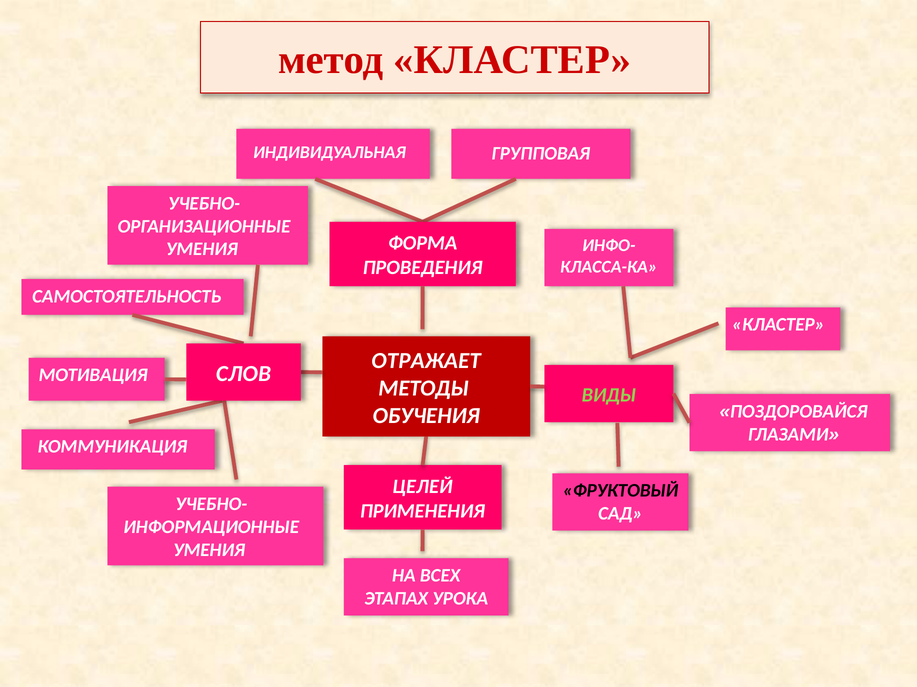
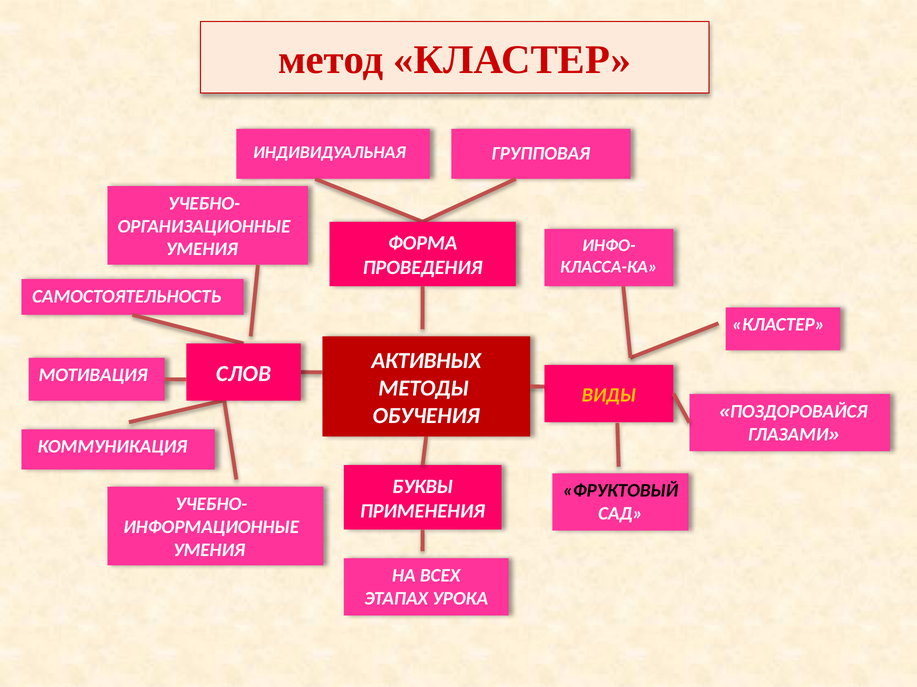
ОТРАЖАЕТ: ОТРАЖАЕТ -> АКТИВНЫХ (426, 361)
ВИДЫ colour: light green -> yellow (609, 395)
ЦЕЛЕЙ: ЦЕЛЕЙ -> БУКВЫ (423, 487)
